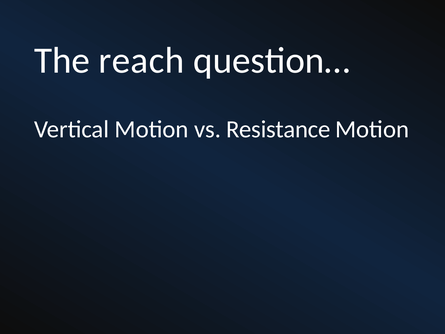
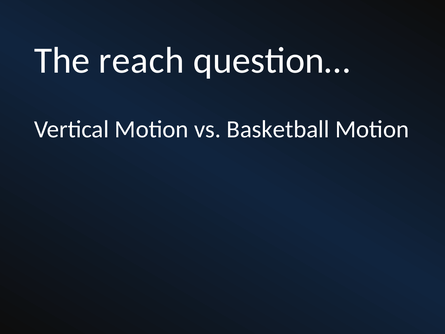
Resistance: Resistance -> Basketball (278, 129)
